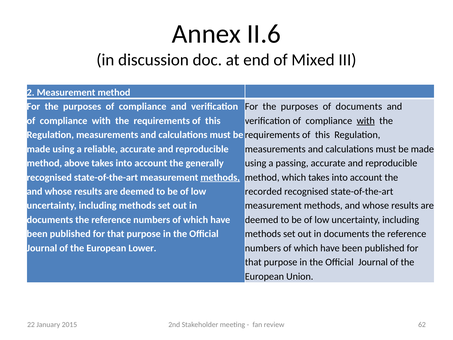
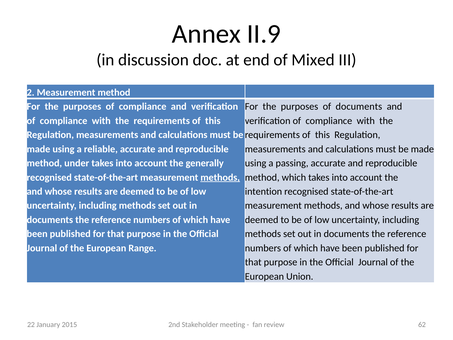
II.6: II.6 -> II.9 (264, 34)
with underline: present -> none (366, 121)
above: above -> under (77, 163)
recorded: recorded -> intention (263, 191)
Lower: Lower -> Range (142, 248)
